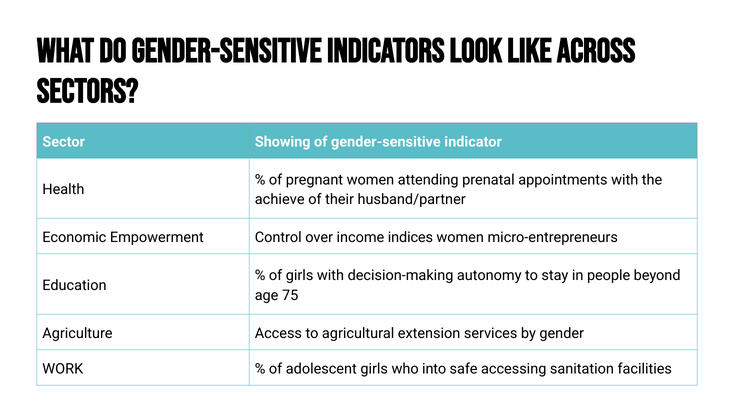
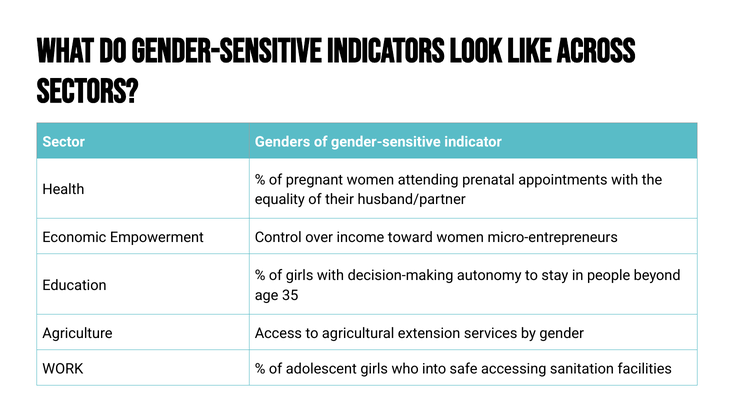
Showing: Showing -> Genders (283, 142)
achieve: achieve -> equality (280, 199)
indices: indices -> toward (410, 238)
75: 75 -> 35 (290, 295)
